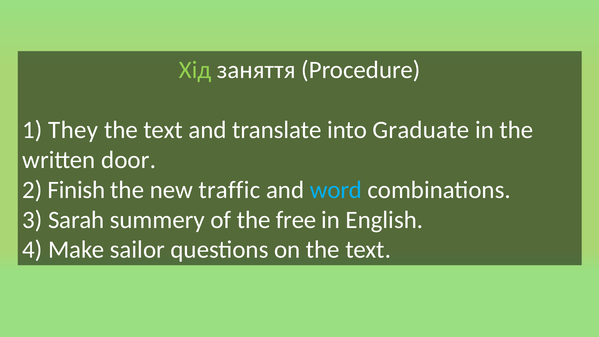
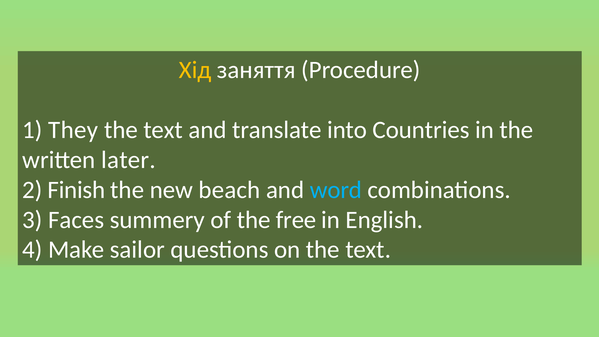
Хід colour: light green -> yellow (195, 70)
Graduate: Graduate -> Countries (421, 130)
door: door -> later (129, 160)
traffic: traffic -> beach (229, 190)
Sarah: Sarah -> Faces (76, 220)
